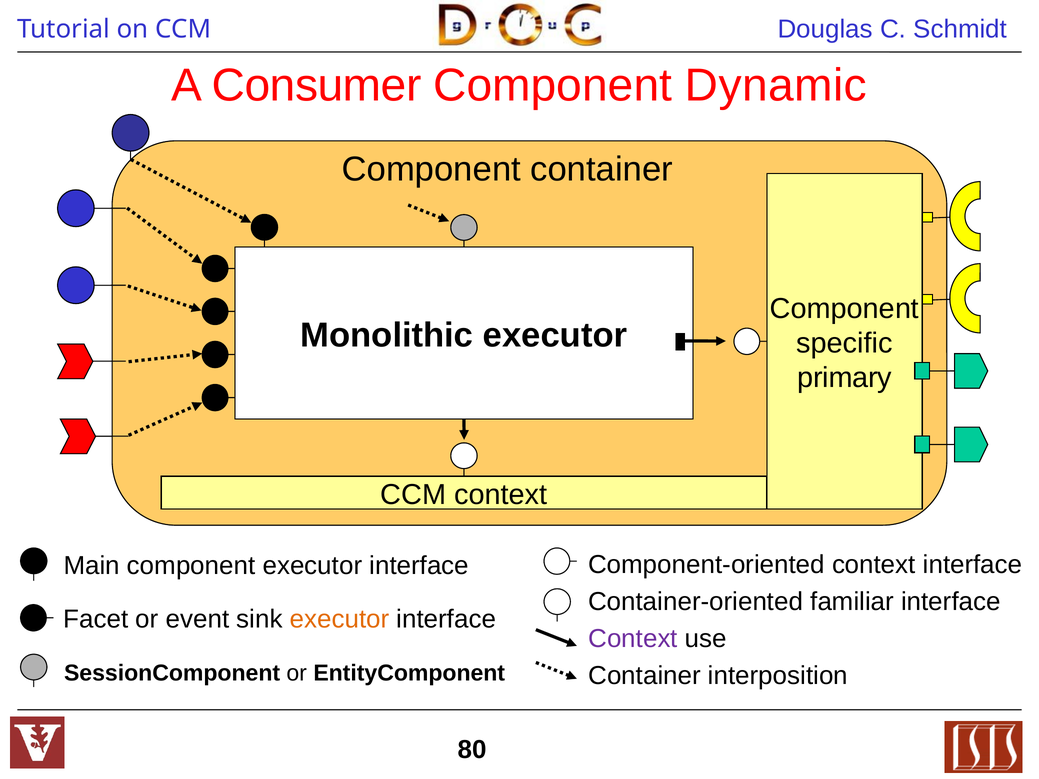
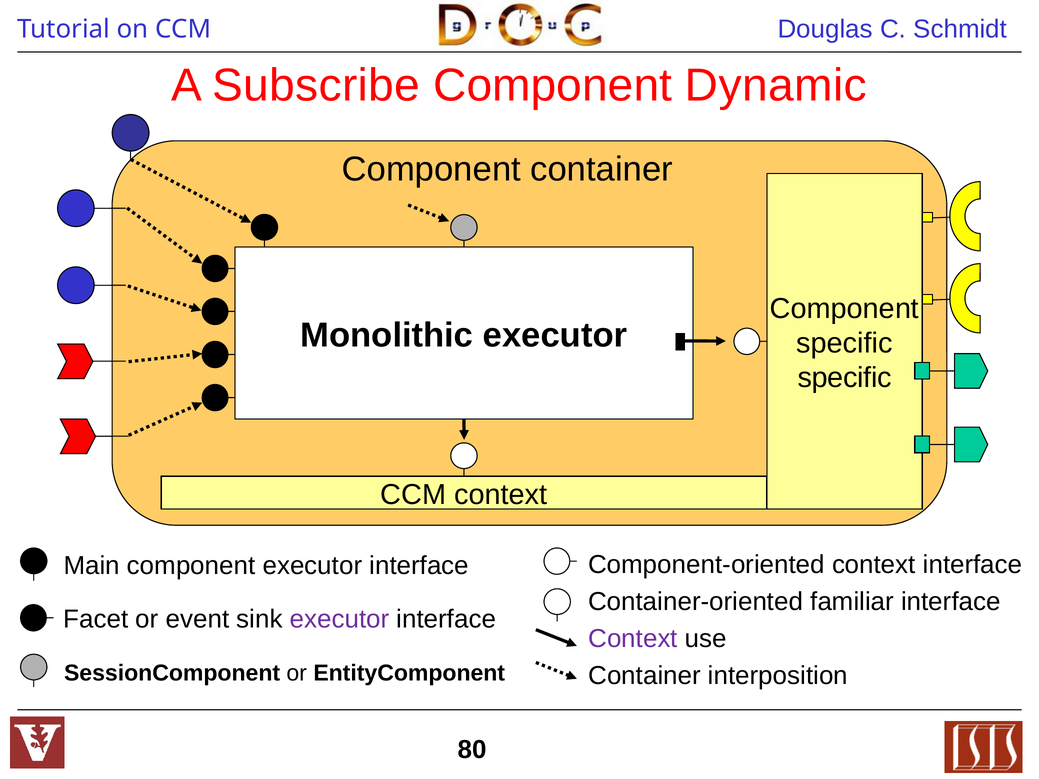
Consumer: Consumer -> Subscribe (316, 85)
primary: primary -> specific (845, 378)
executor colour: orange -> purple (340, 620)
